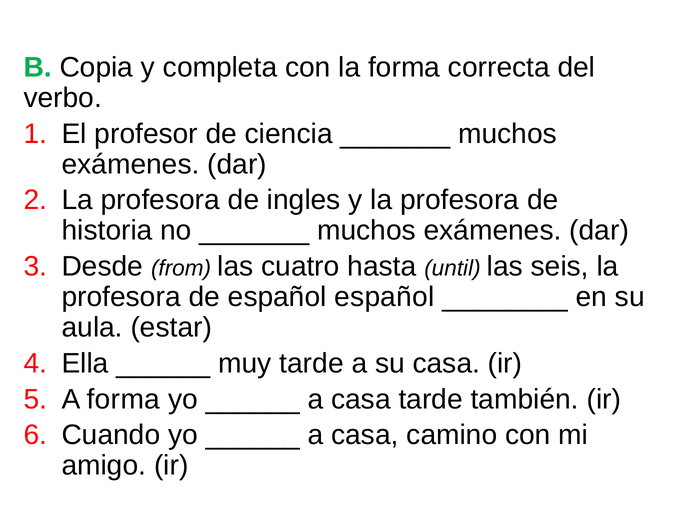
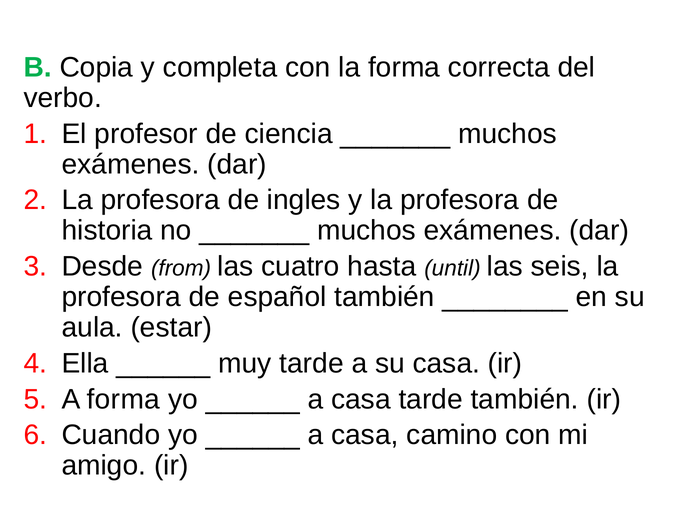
español español: español -> también (385, 297)
